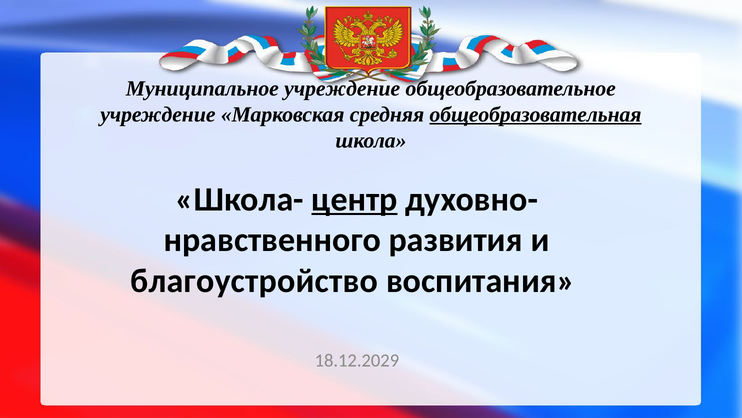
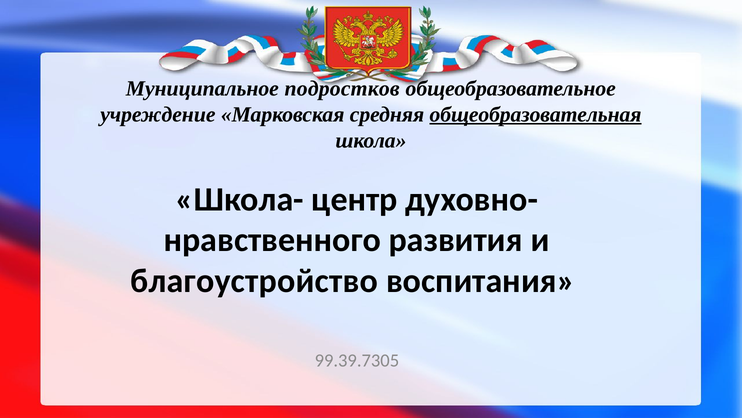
Муниципальное учреждение: учреждение -> подростков (342, 88)
центр underline: present -> none (354, 199)
18.12.2029: 18.12.2029 -> 99.39.7305 (357, 360)
